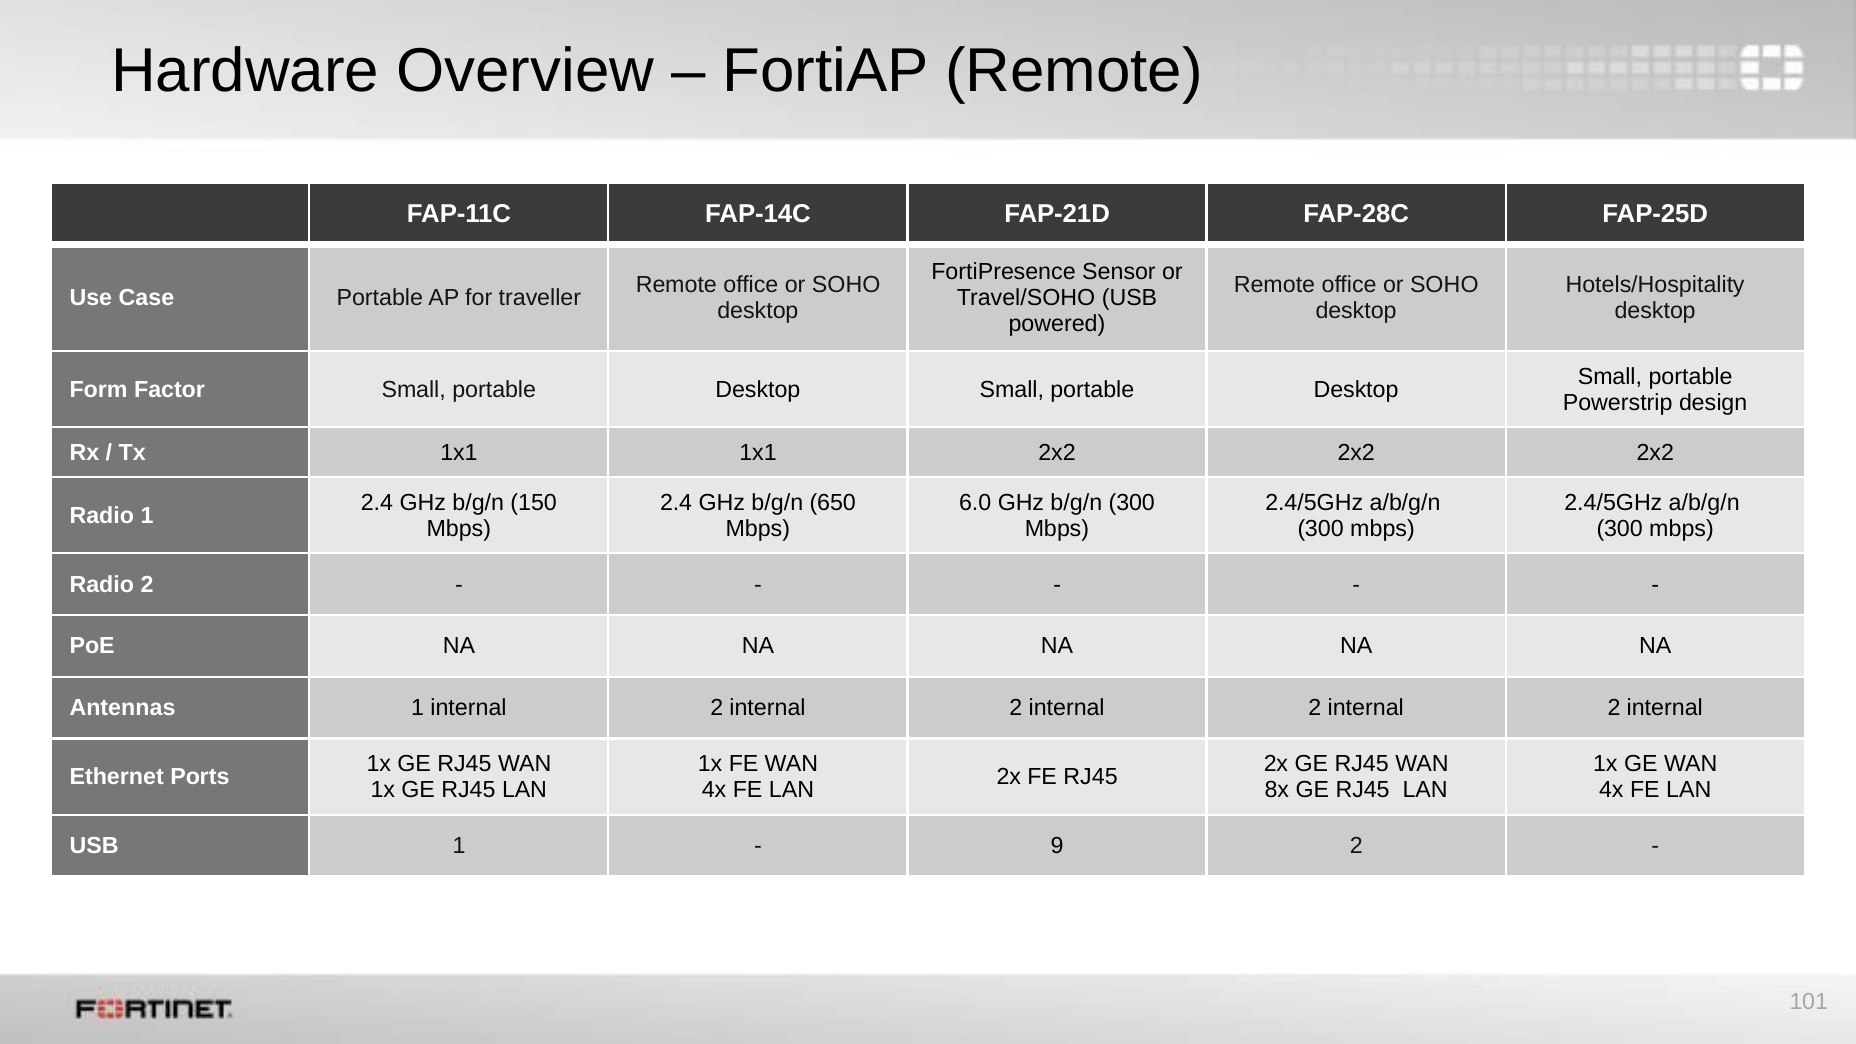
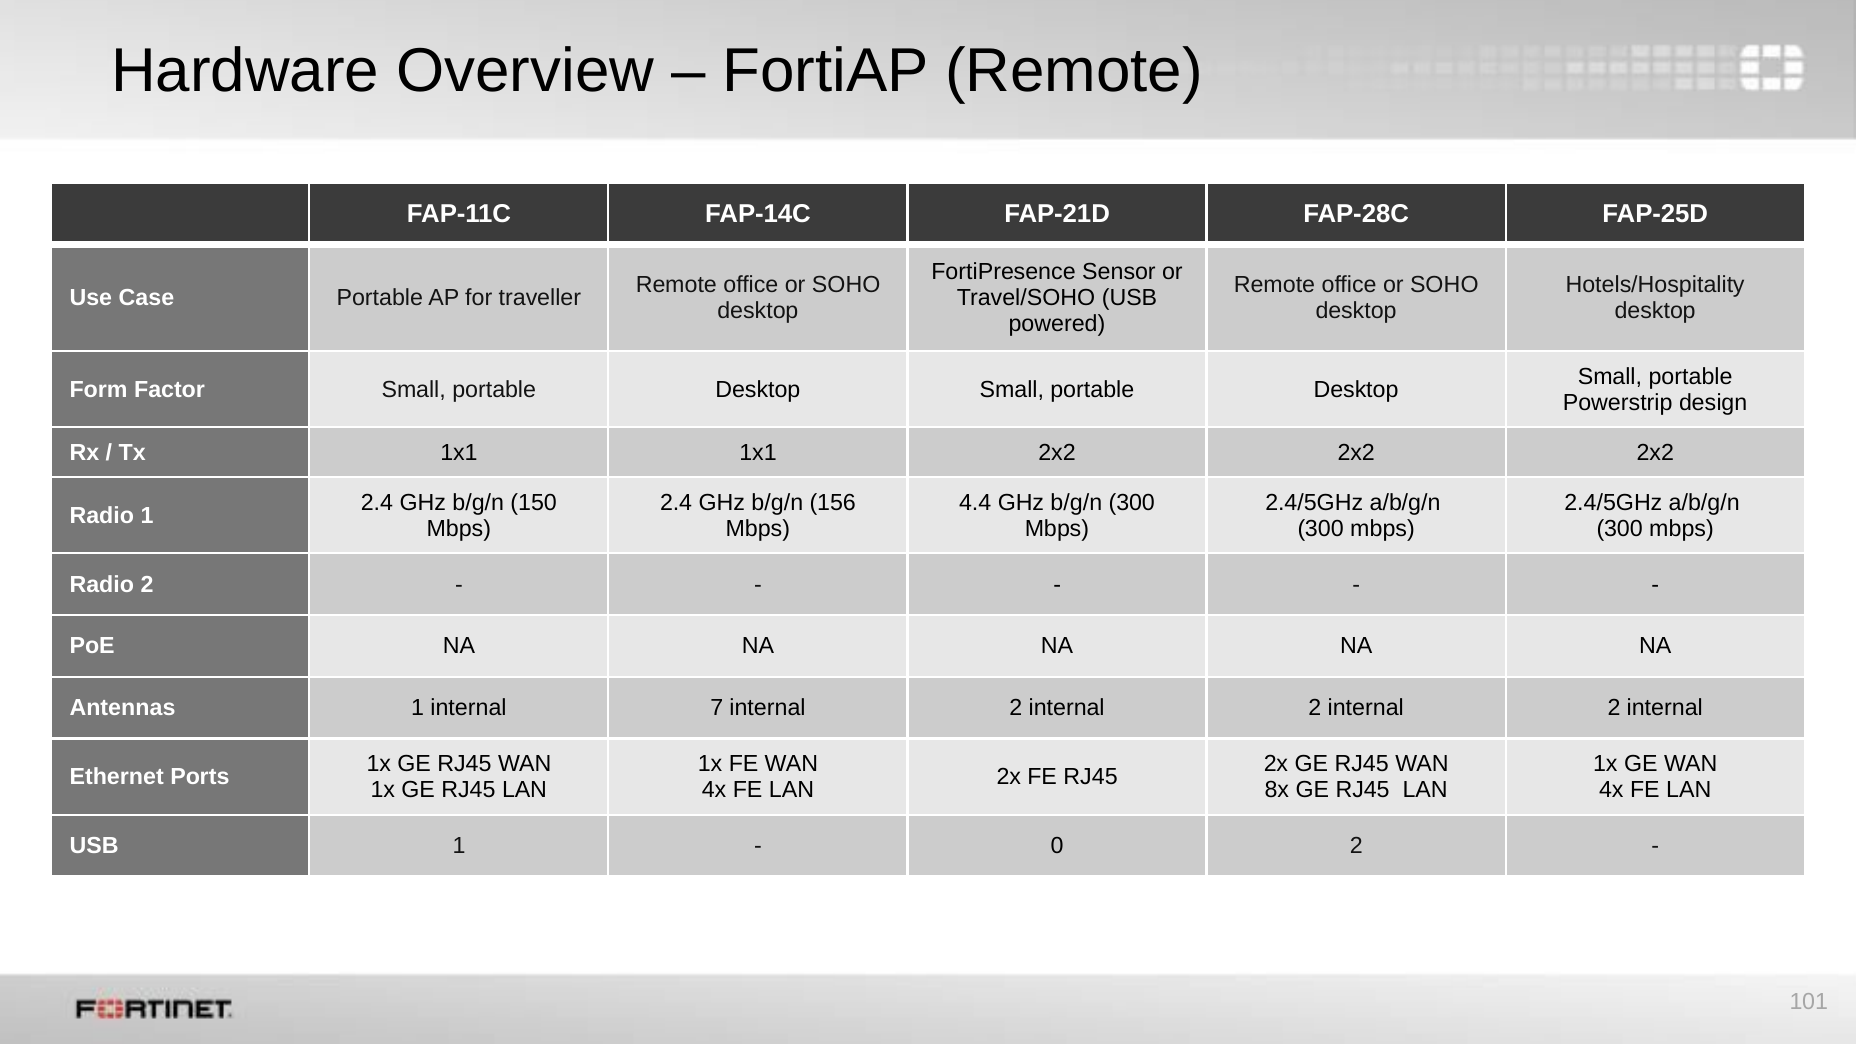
650: 650 -> 156 (833, 503)
6.0: 6.0 -> 4.4 (975, 503)
1 internal 2: 2 -> 7 (717, 708)
9: 9 -> 0 (1057, 846)
